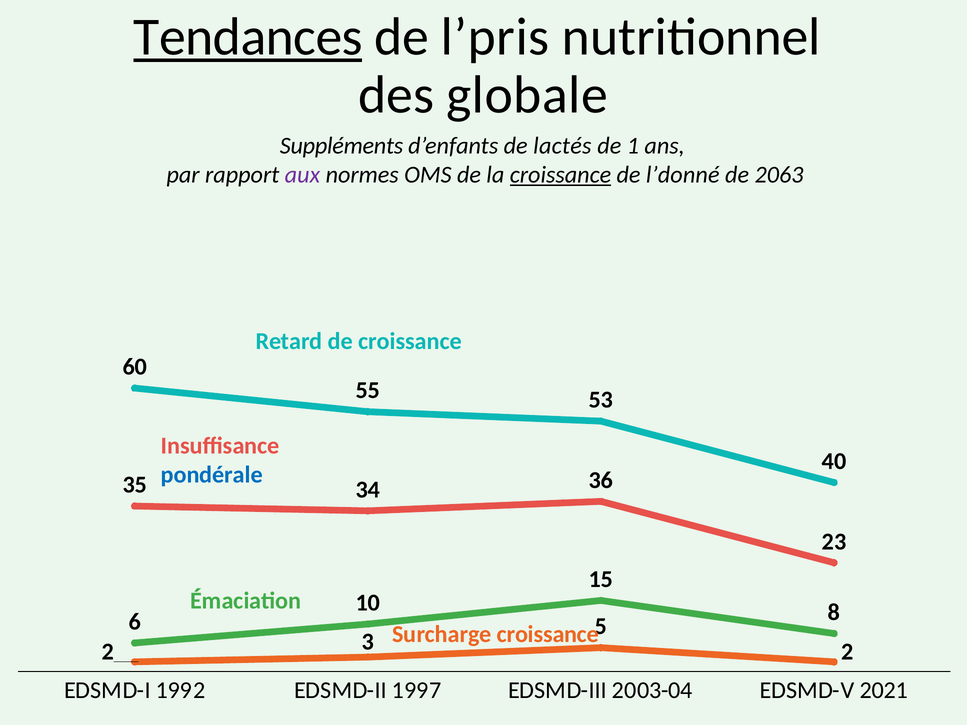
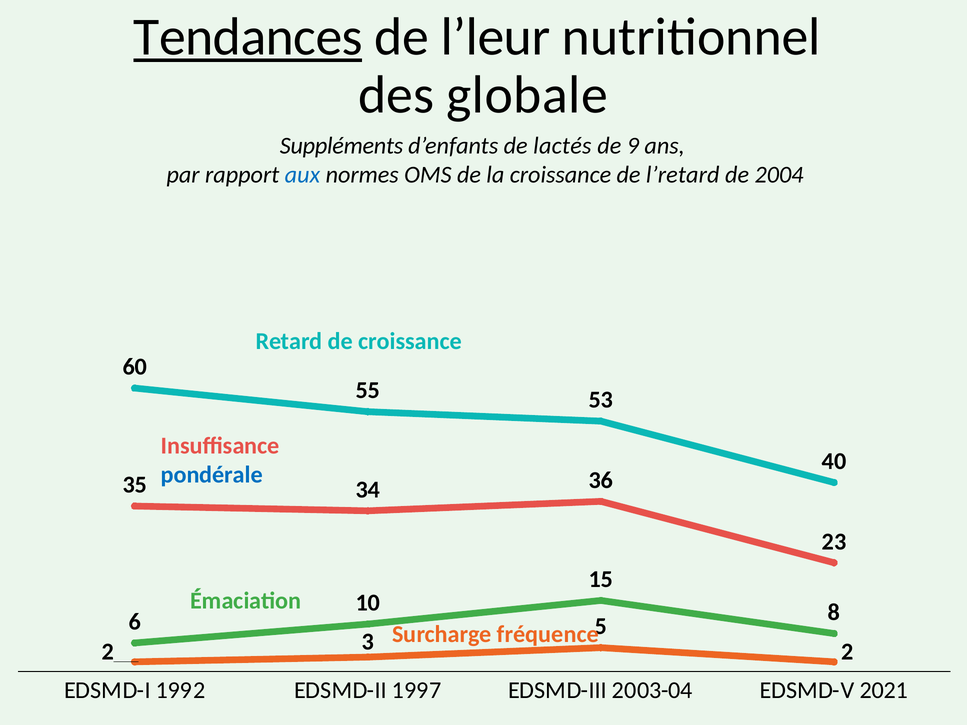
l’pris: l’pris -> l’leur (496, 37)
1: 1 -> 9 (633, 146)
aux colour: purple -> blue (302, 175)
croissance underline: present -> none (561, 175)
l’donné: l’donné -> l’retard (683, 175)
2063: 2063 -> 2004 (779, 175)
Surcharge croissance: croissance -> fréquence (548, 634)
